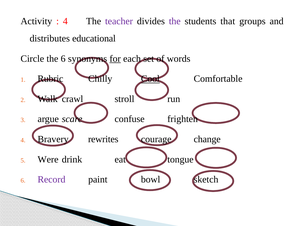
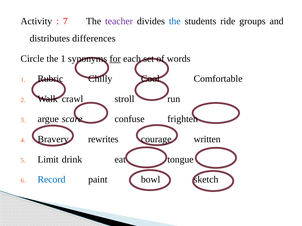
4: 4 -> 7 (65, 21)
the colour: purple -> blue (175, 21)
that: that -> ride (228, 21)
educational: educational -> differences (94, 39)
the 6: 6 -> 1 (63, 59)
Cool underline: present -> none (150, 79)
change: change -> written (207, 140)
Were: Were -> Limit (48, 160)
Record colour: purple -> blue (51, 180)
